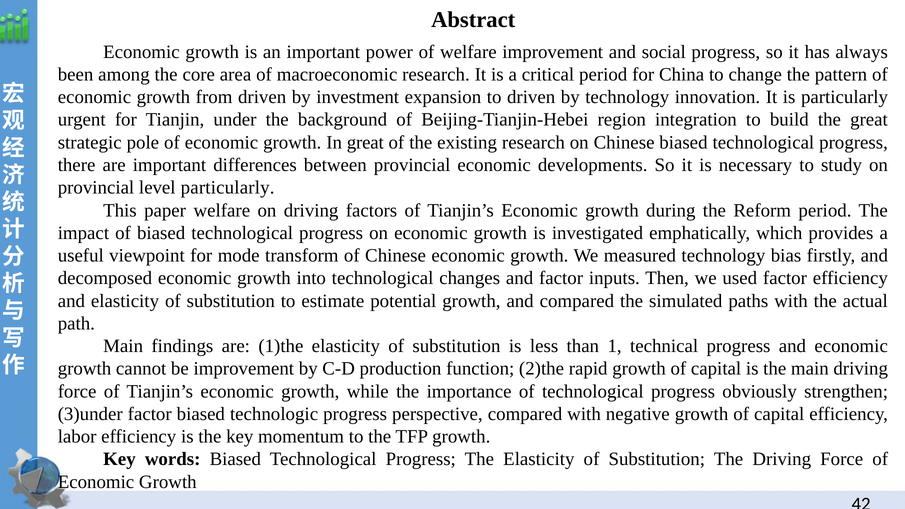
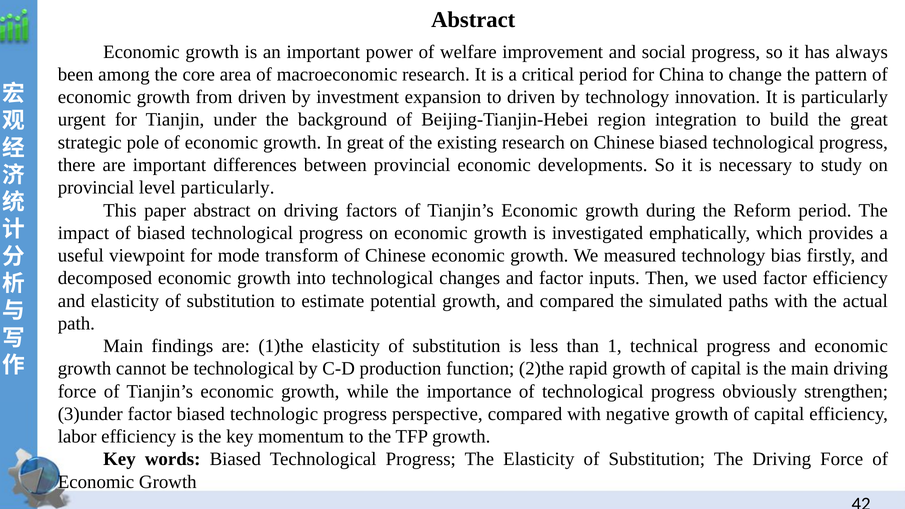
paper welfare: welfare -> abstract (222, 210)
be improvement: improvement -> technological (244, 369)
